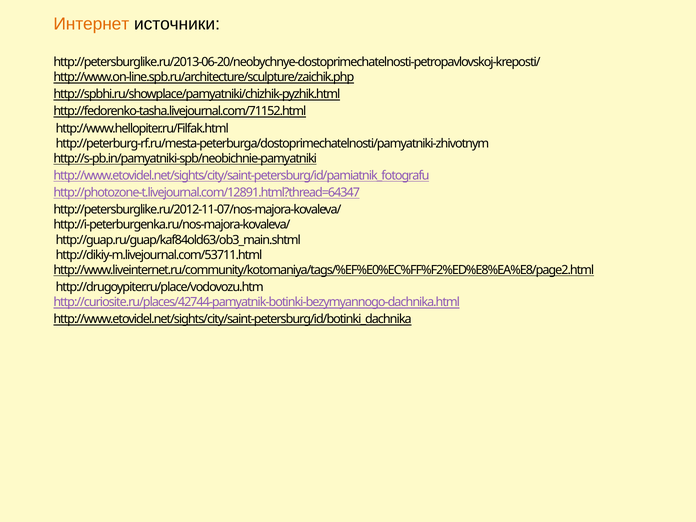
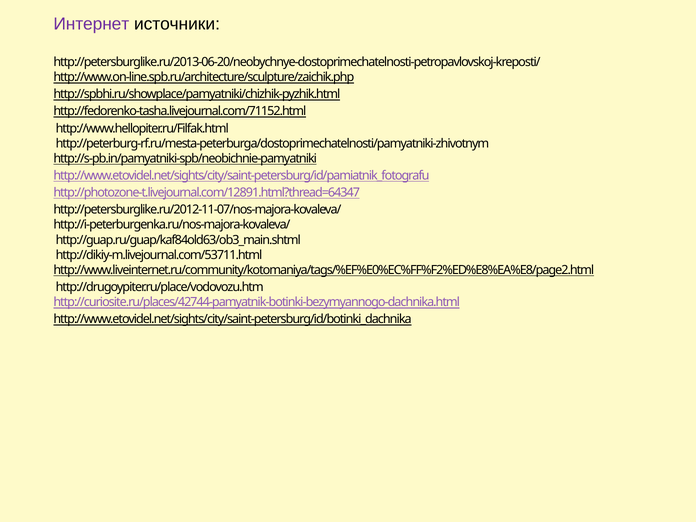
Интернет colour: orange -> purple (91, 24)
